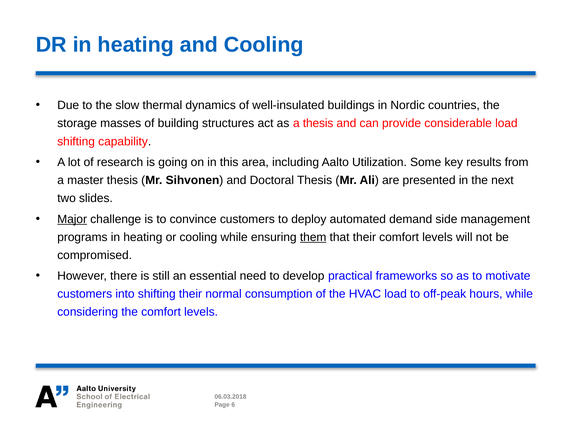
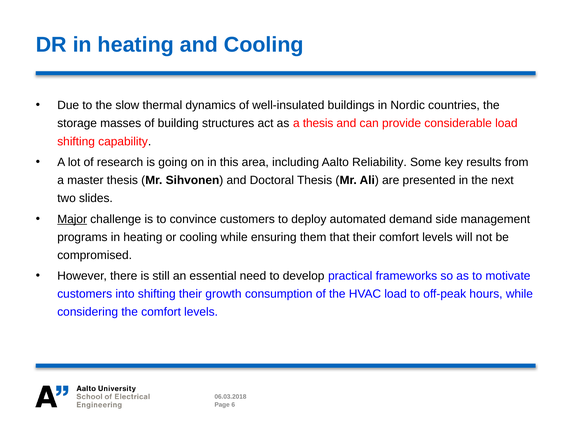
Utilization: Utilization -> Reliability (379, 162)
them underline: present -> none (313, 237)
normal: normal -> growth (223, 294)
